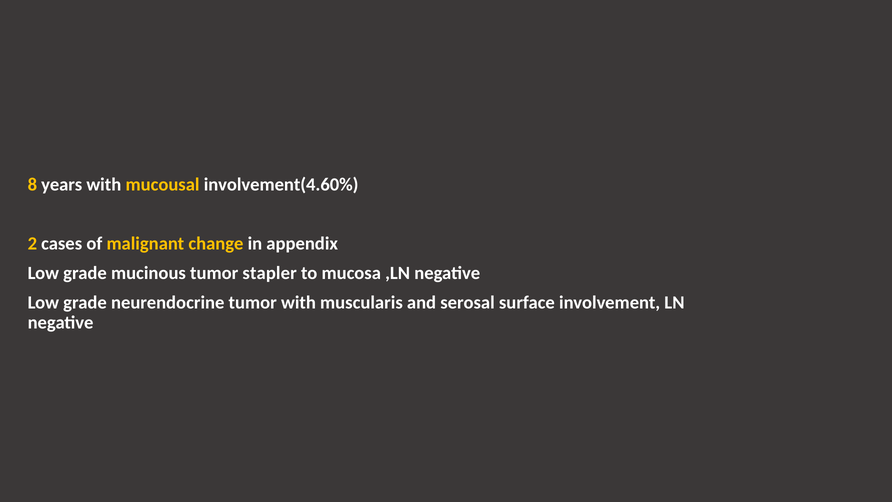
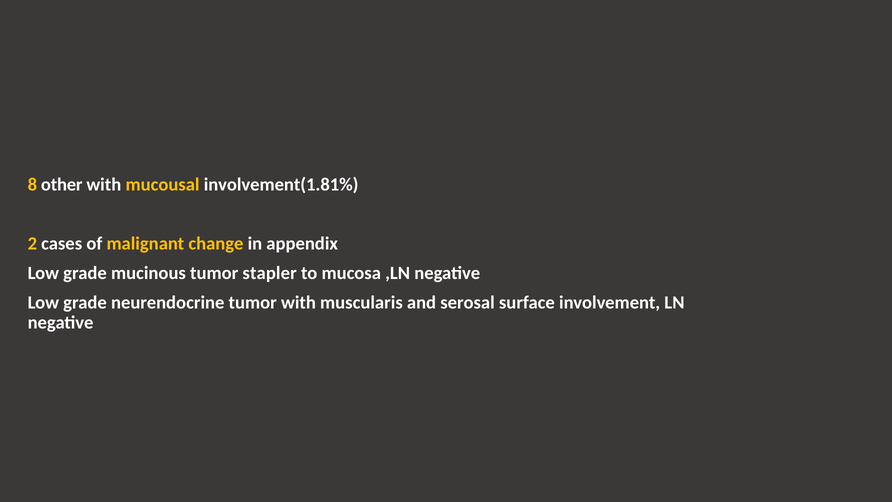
years: years -> other (62, 185)
involvement(4.60%: involvement(4.60% -> involvement(1.81% (281, 185)
